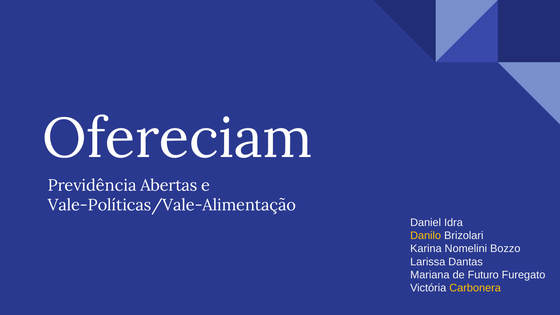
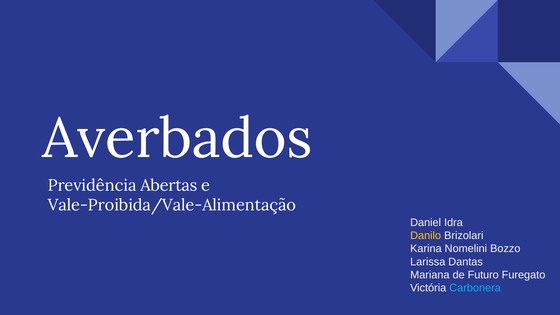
Ofereciam: Ofereciam -> Averbados (177, 139)
Vale-Políticas/Vale-Alimentação: Vale-Políticas/Vale-Alimentação -> Vale-Proibida/Vale-Alimentação (172, 205)
Carbonera colour: yellow -> light blue (475, 288)
